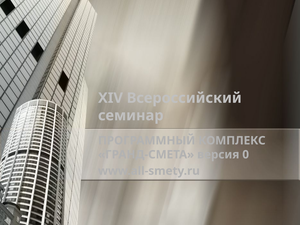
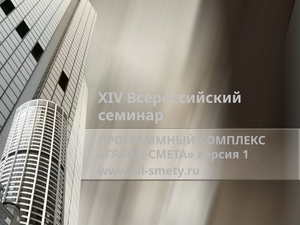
0: 0 -> 1 (246, 155)
